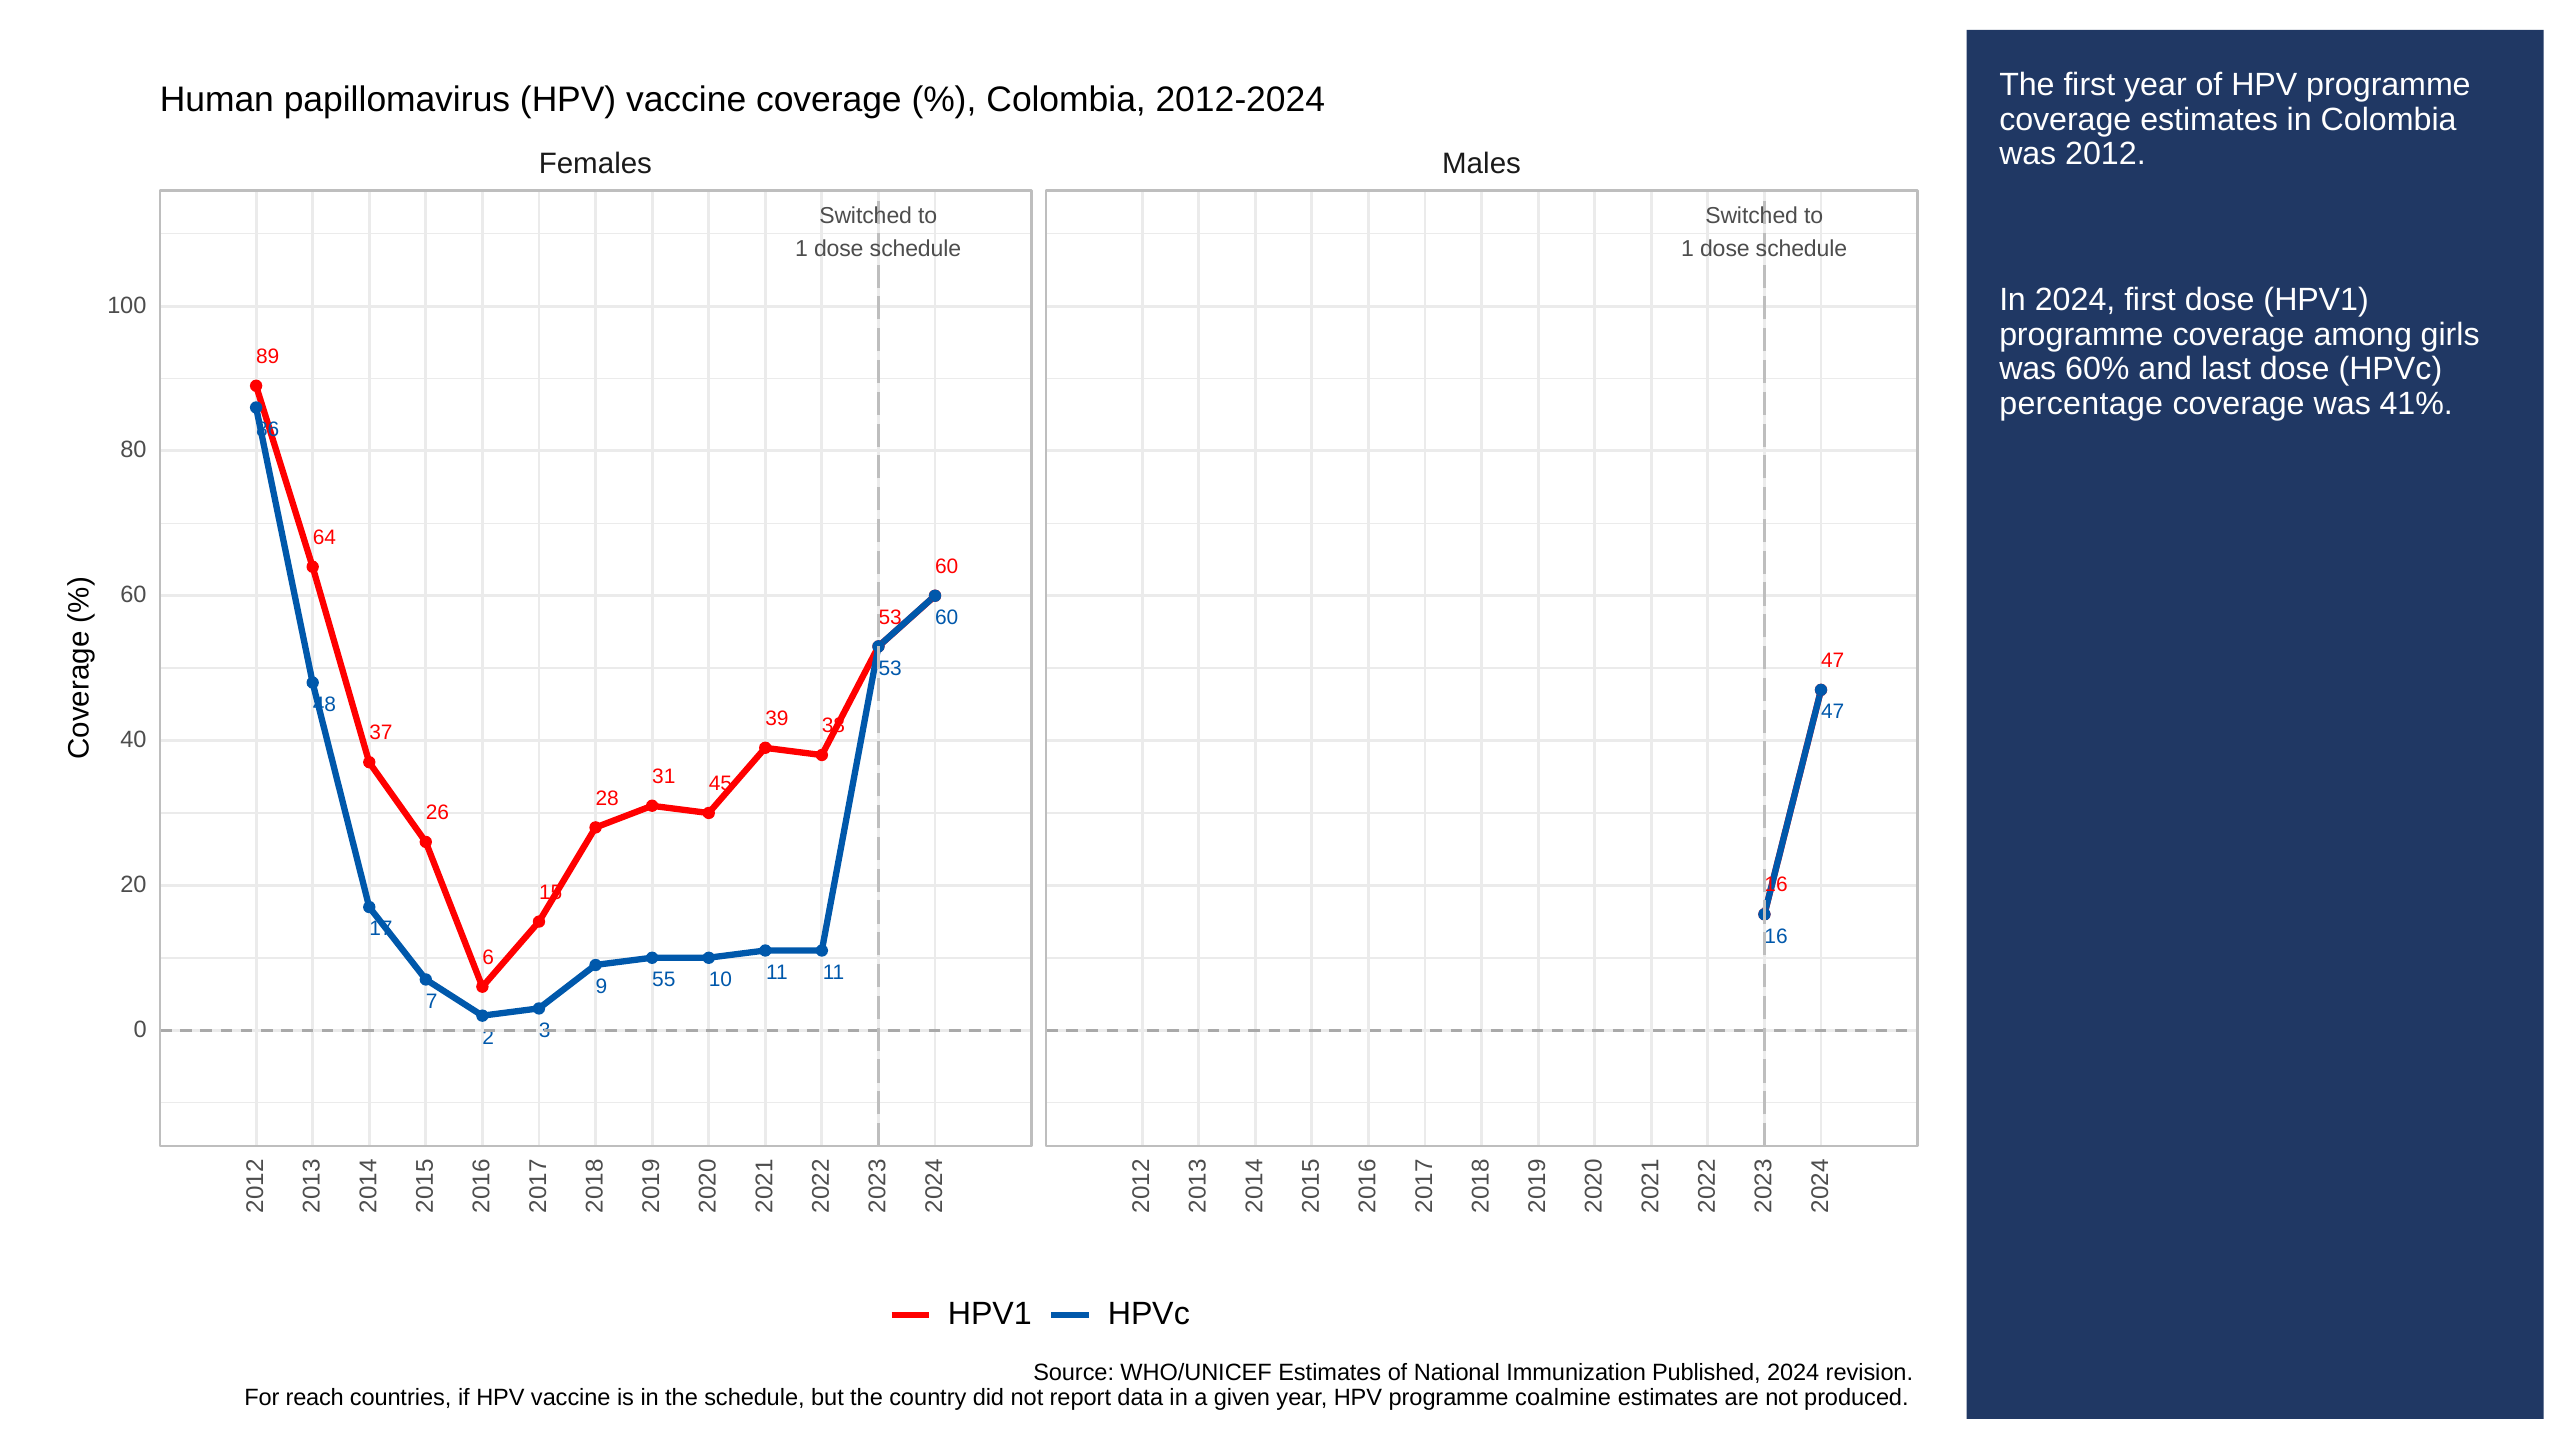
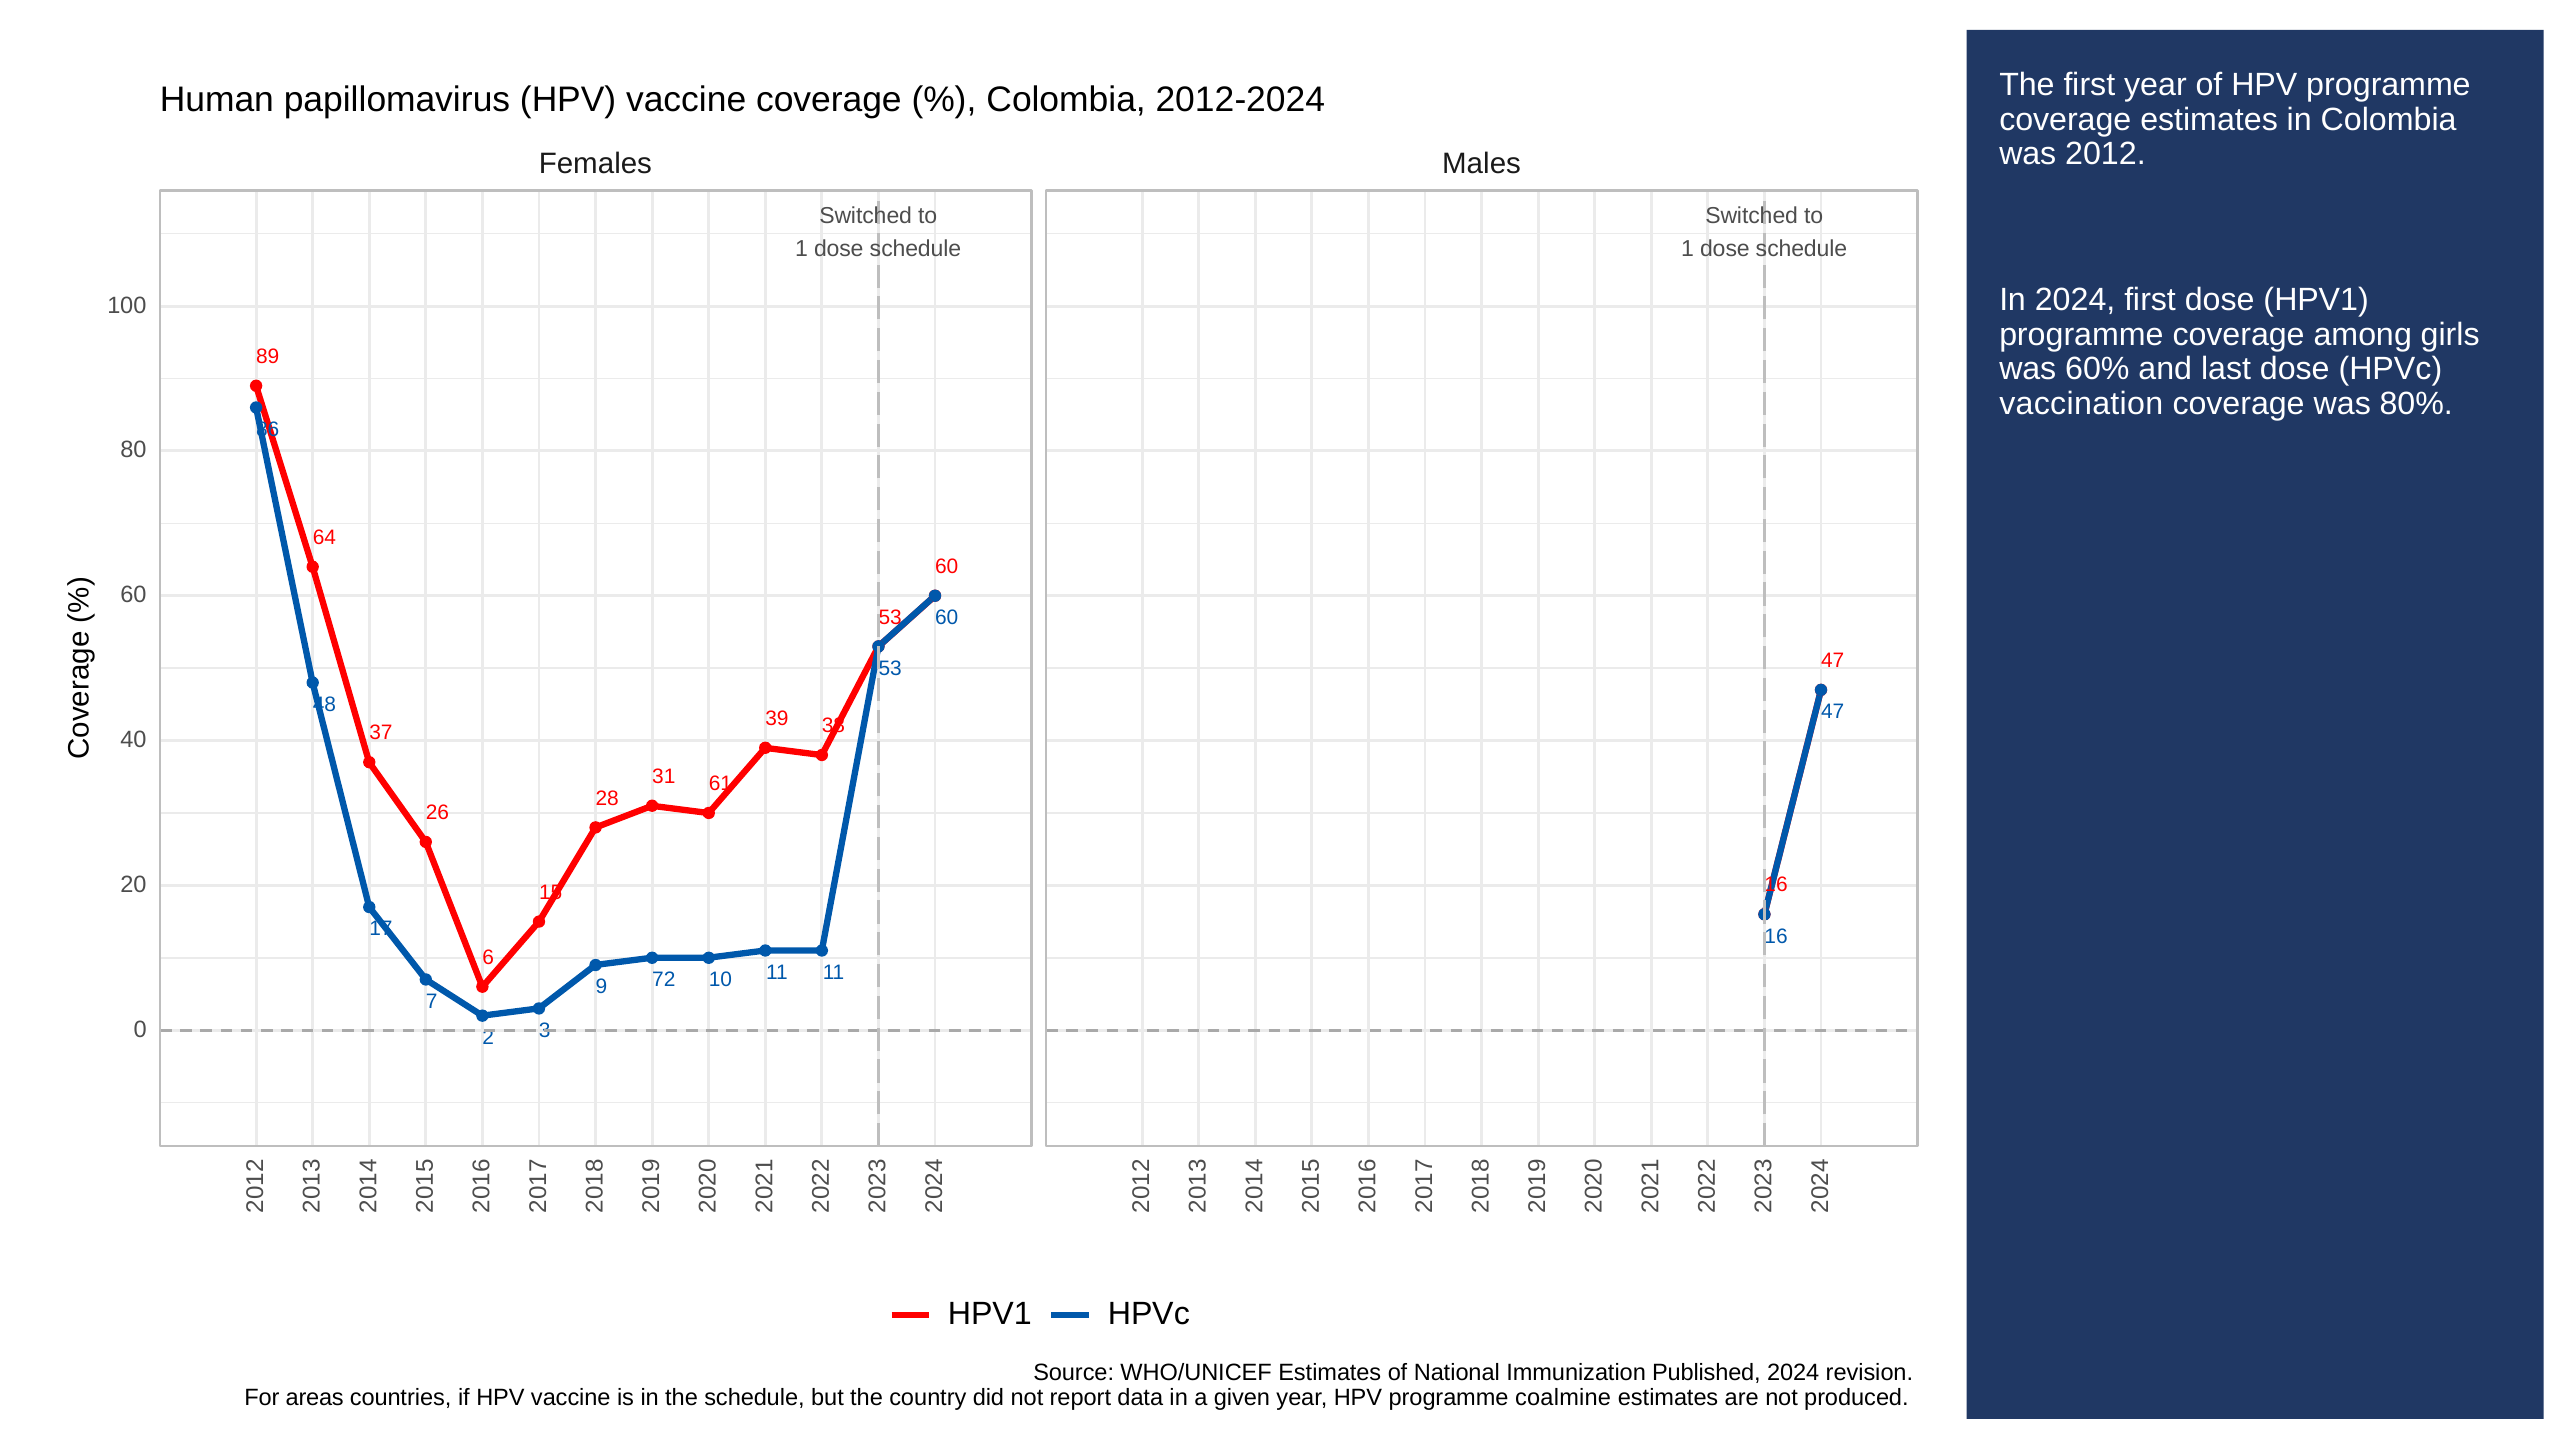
percentage: percentage -> vaccination (2081, 404)
41%: 41% -> 80% (2416, 404)
45: 45 -> 61 (720, 784)
55: 55 -> 72 (664, 980)
reach: reach -> areas (315, 1398)
